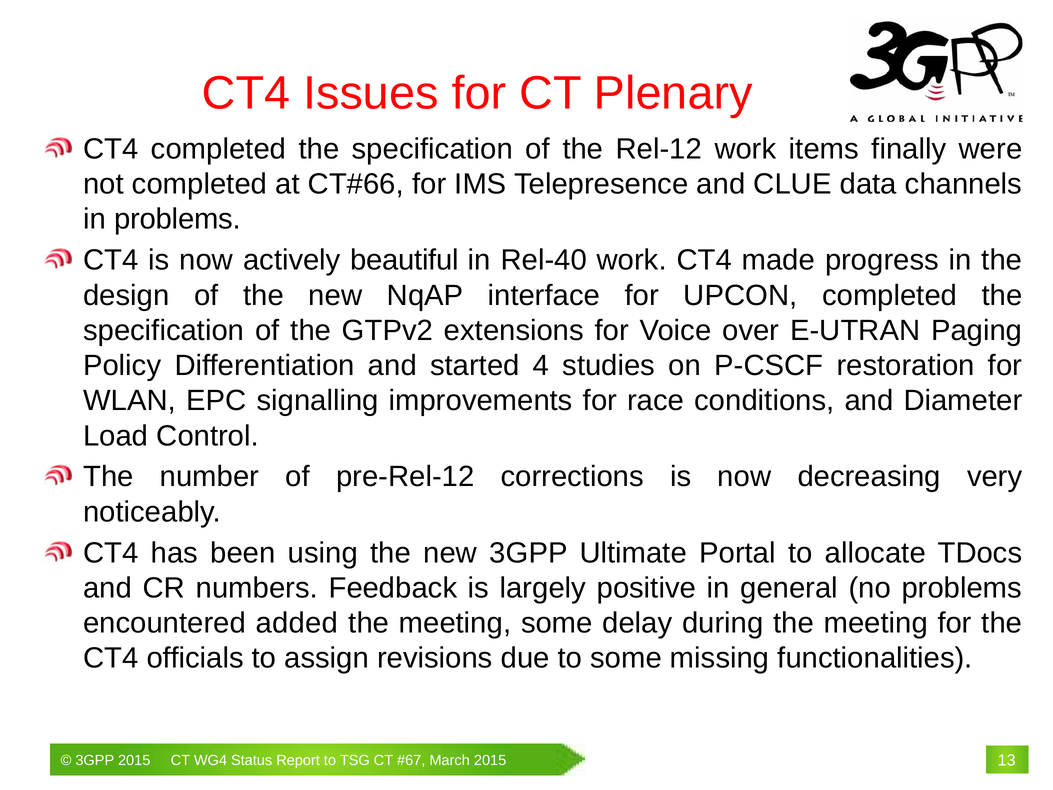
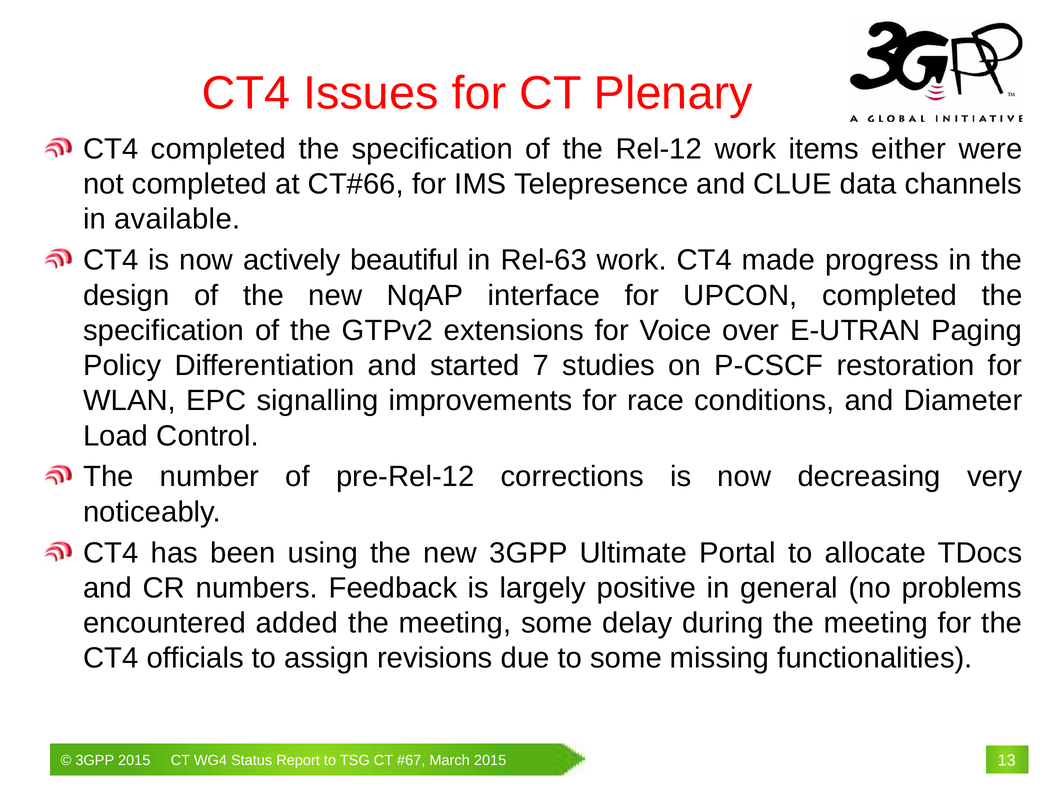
finally: finally -> either (909, 149)
in problems: problems -> available (177, 219)
Rel-40: Rel-40 -> Rel-63 (544, 260)
4: 4 -> 7 (541, 365)
